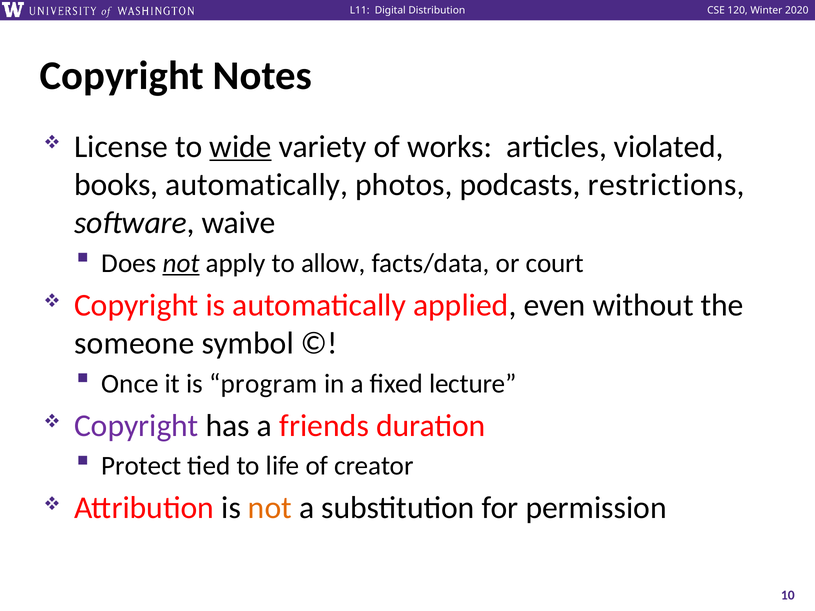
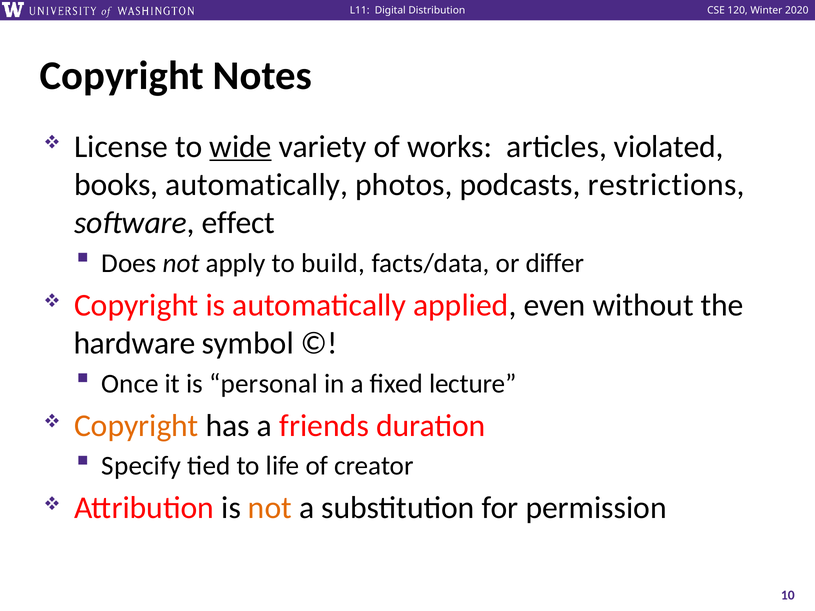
waive: waive -> effect (238, 223)
not underline: present -> none (181, 263)
allow: allow -> build (333, 263)
court: court -> differ (555, 263)
someone: someone -> hardware (135, 343)
program: program -> personal (263, 384)
Copyright colour: purple -> orange (136, 426)
Protect: Protect -> Specify (141, 466)
